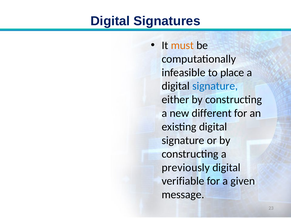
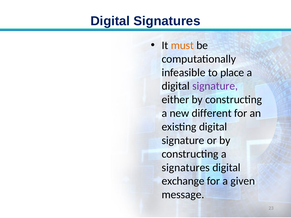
signature colour: blue -> purple (215, 86)
previously: previously -> signatures (186, 168)
verifiable: verifiable -> exchange (183, 181)
